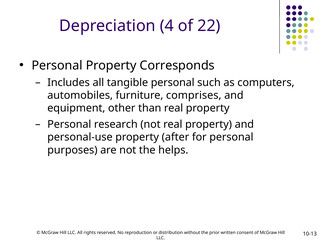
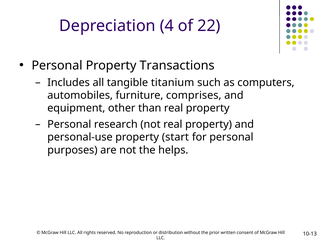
Corresponds: Corresponds -> Transactions (177, 65)
tangible personal: personal -> titanium (173, 82)
after: after -> start (175, 137)
